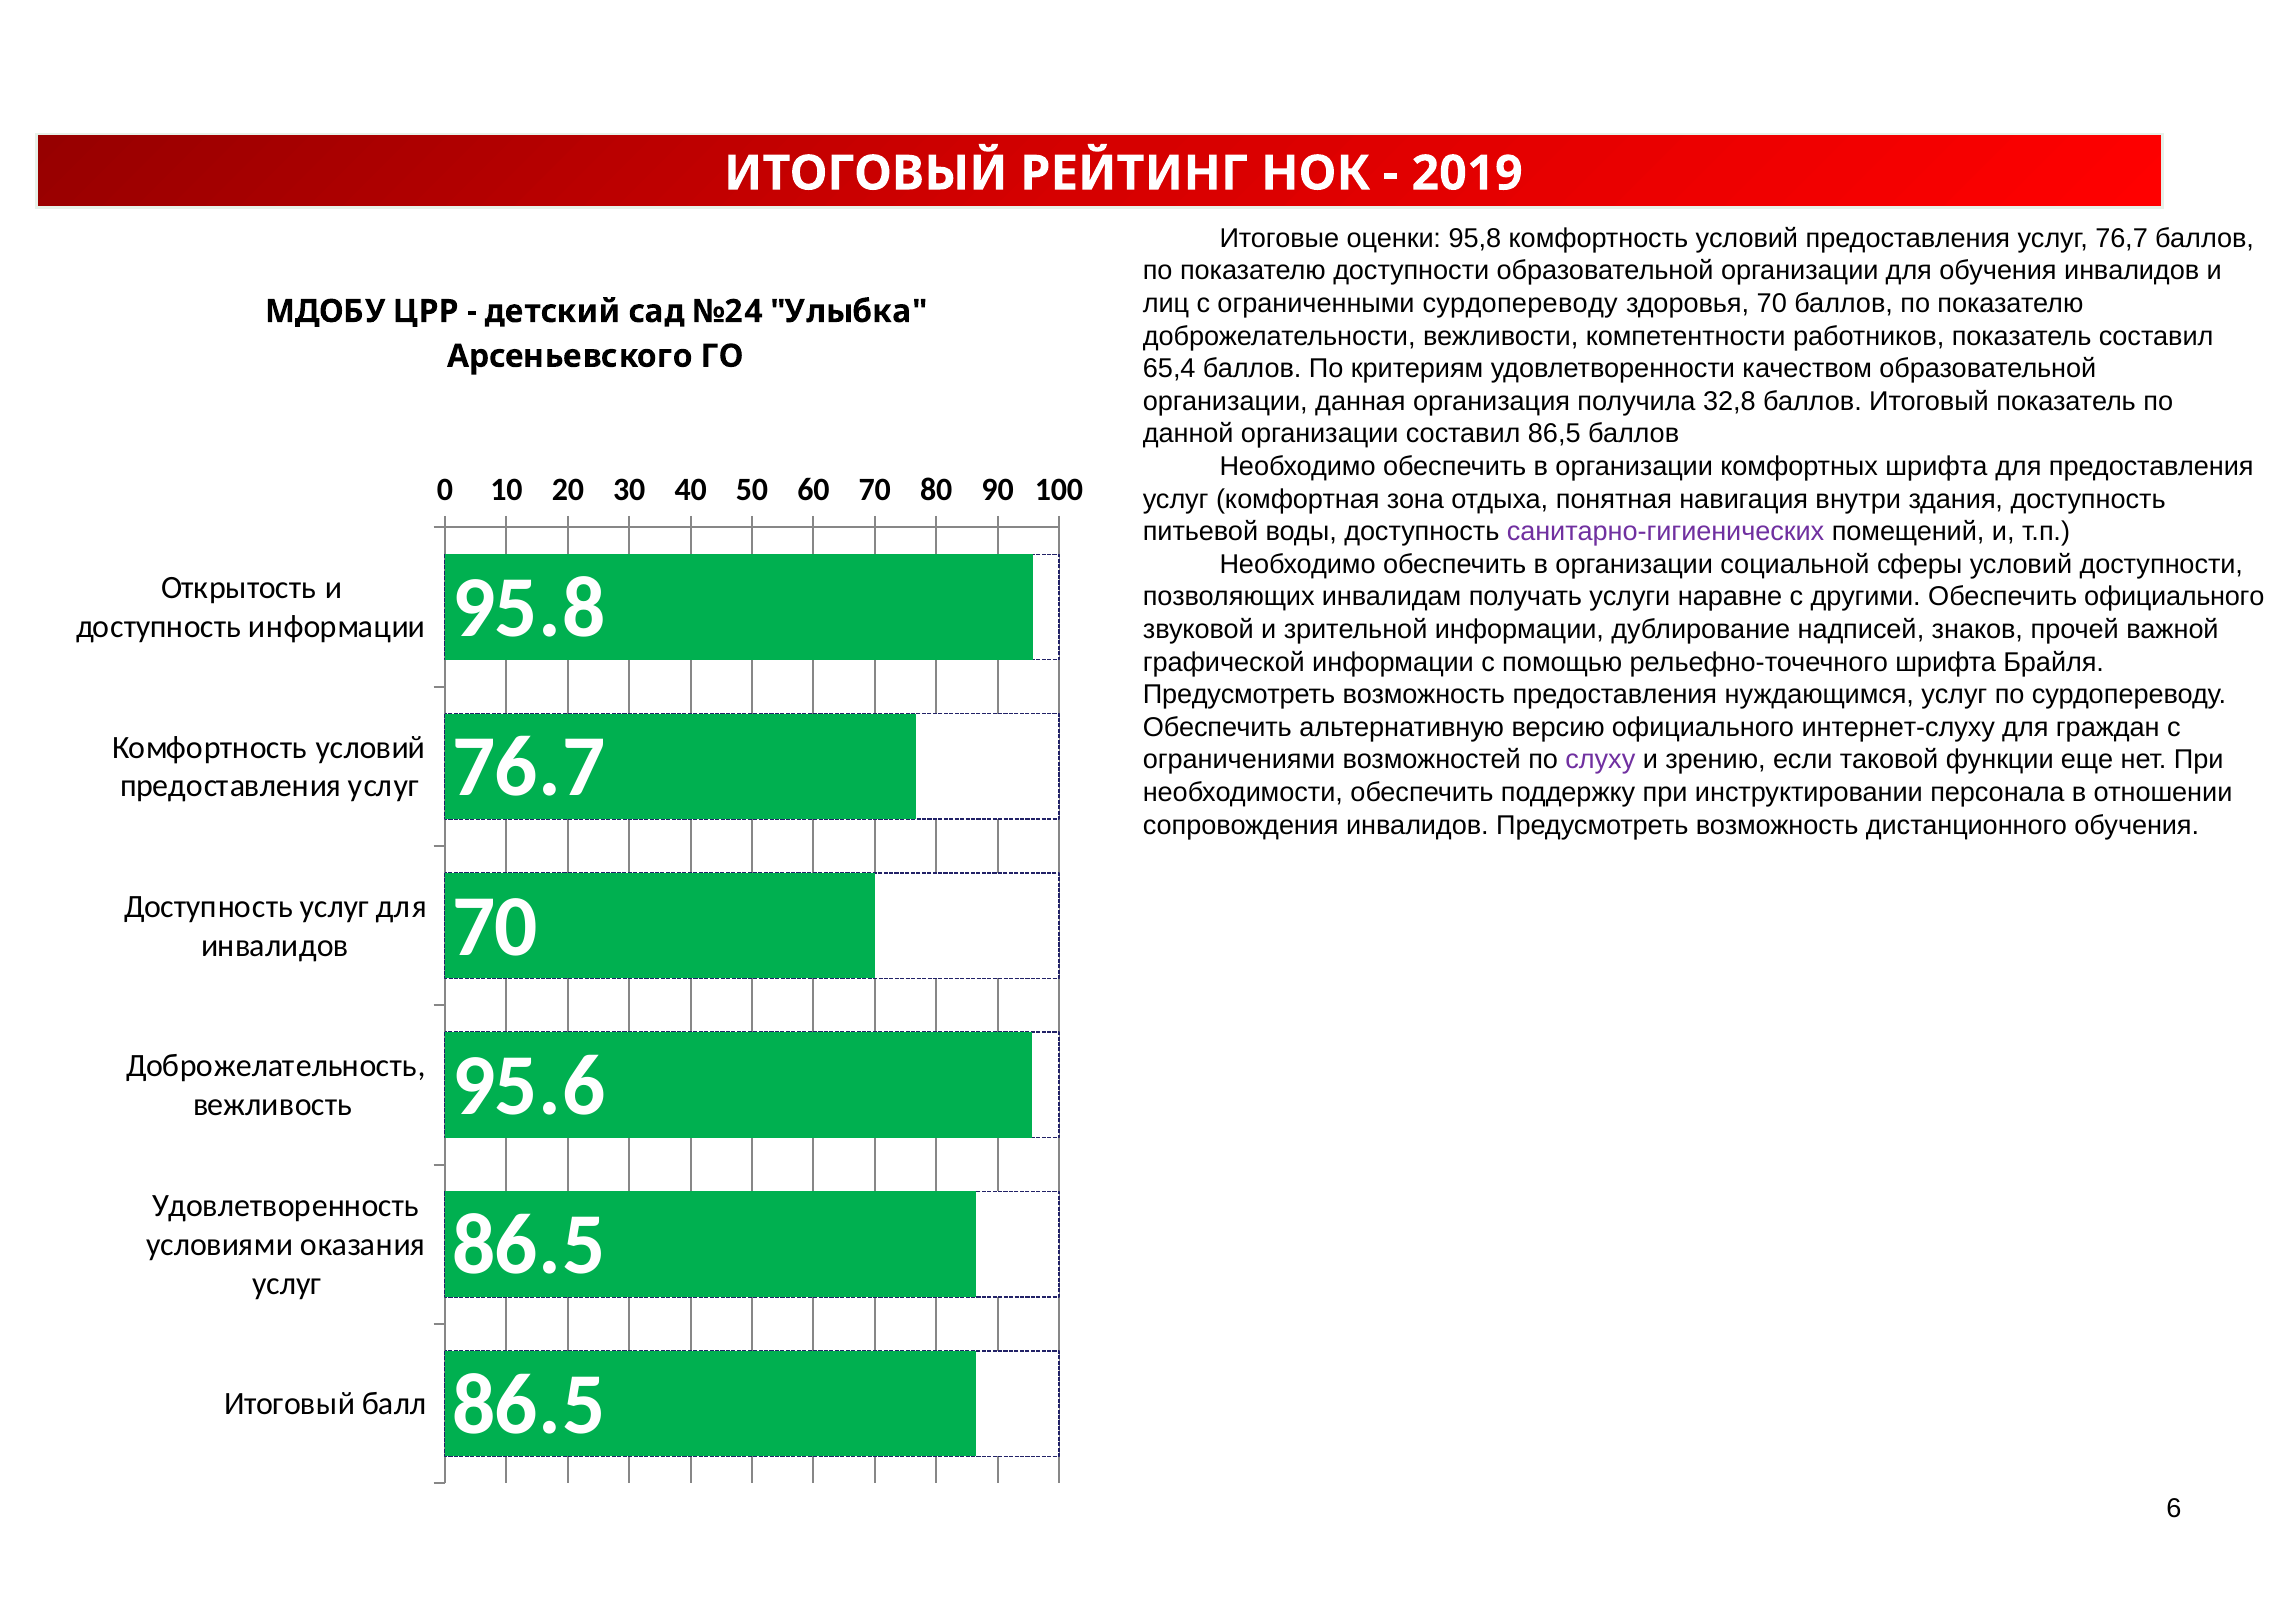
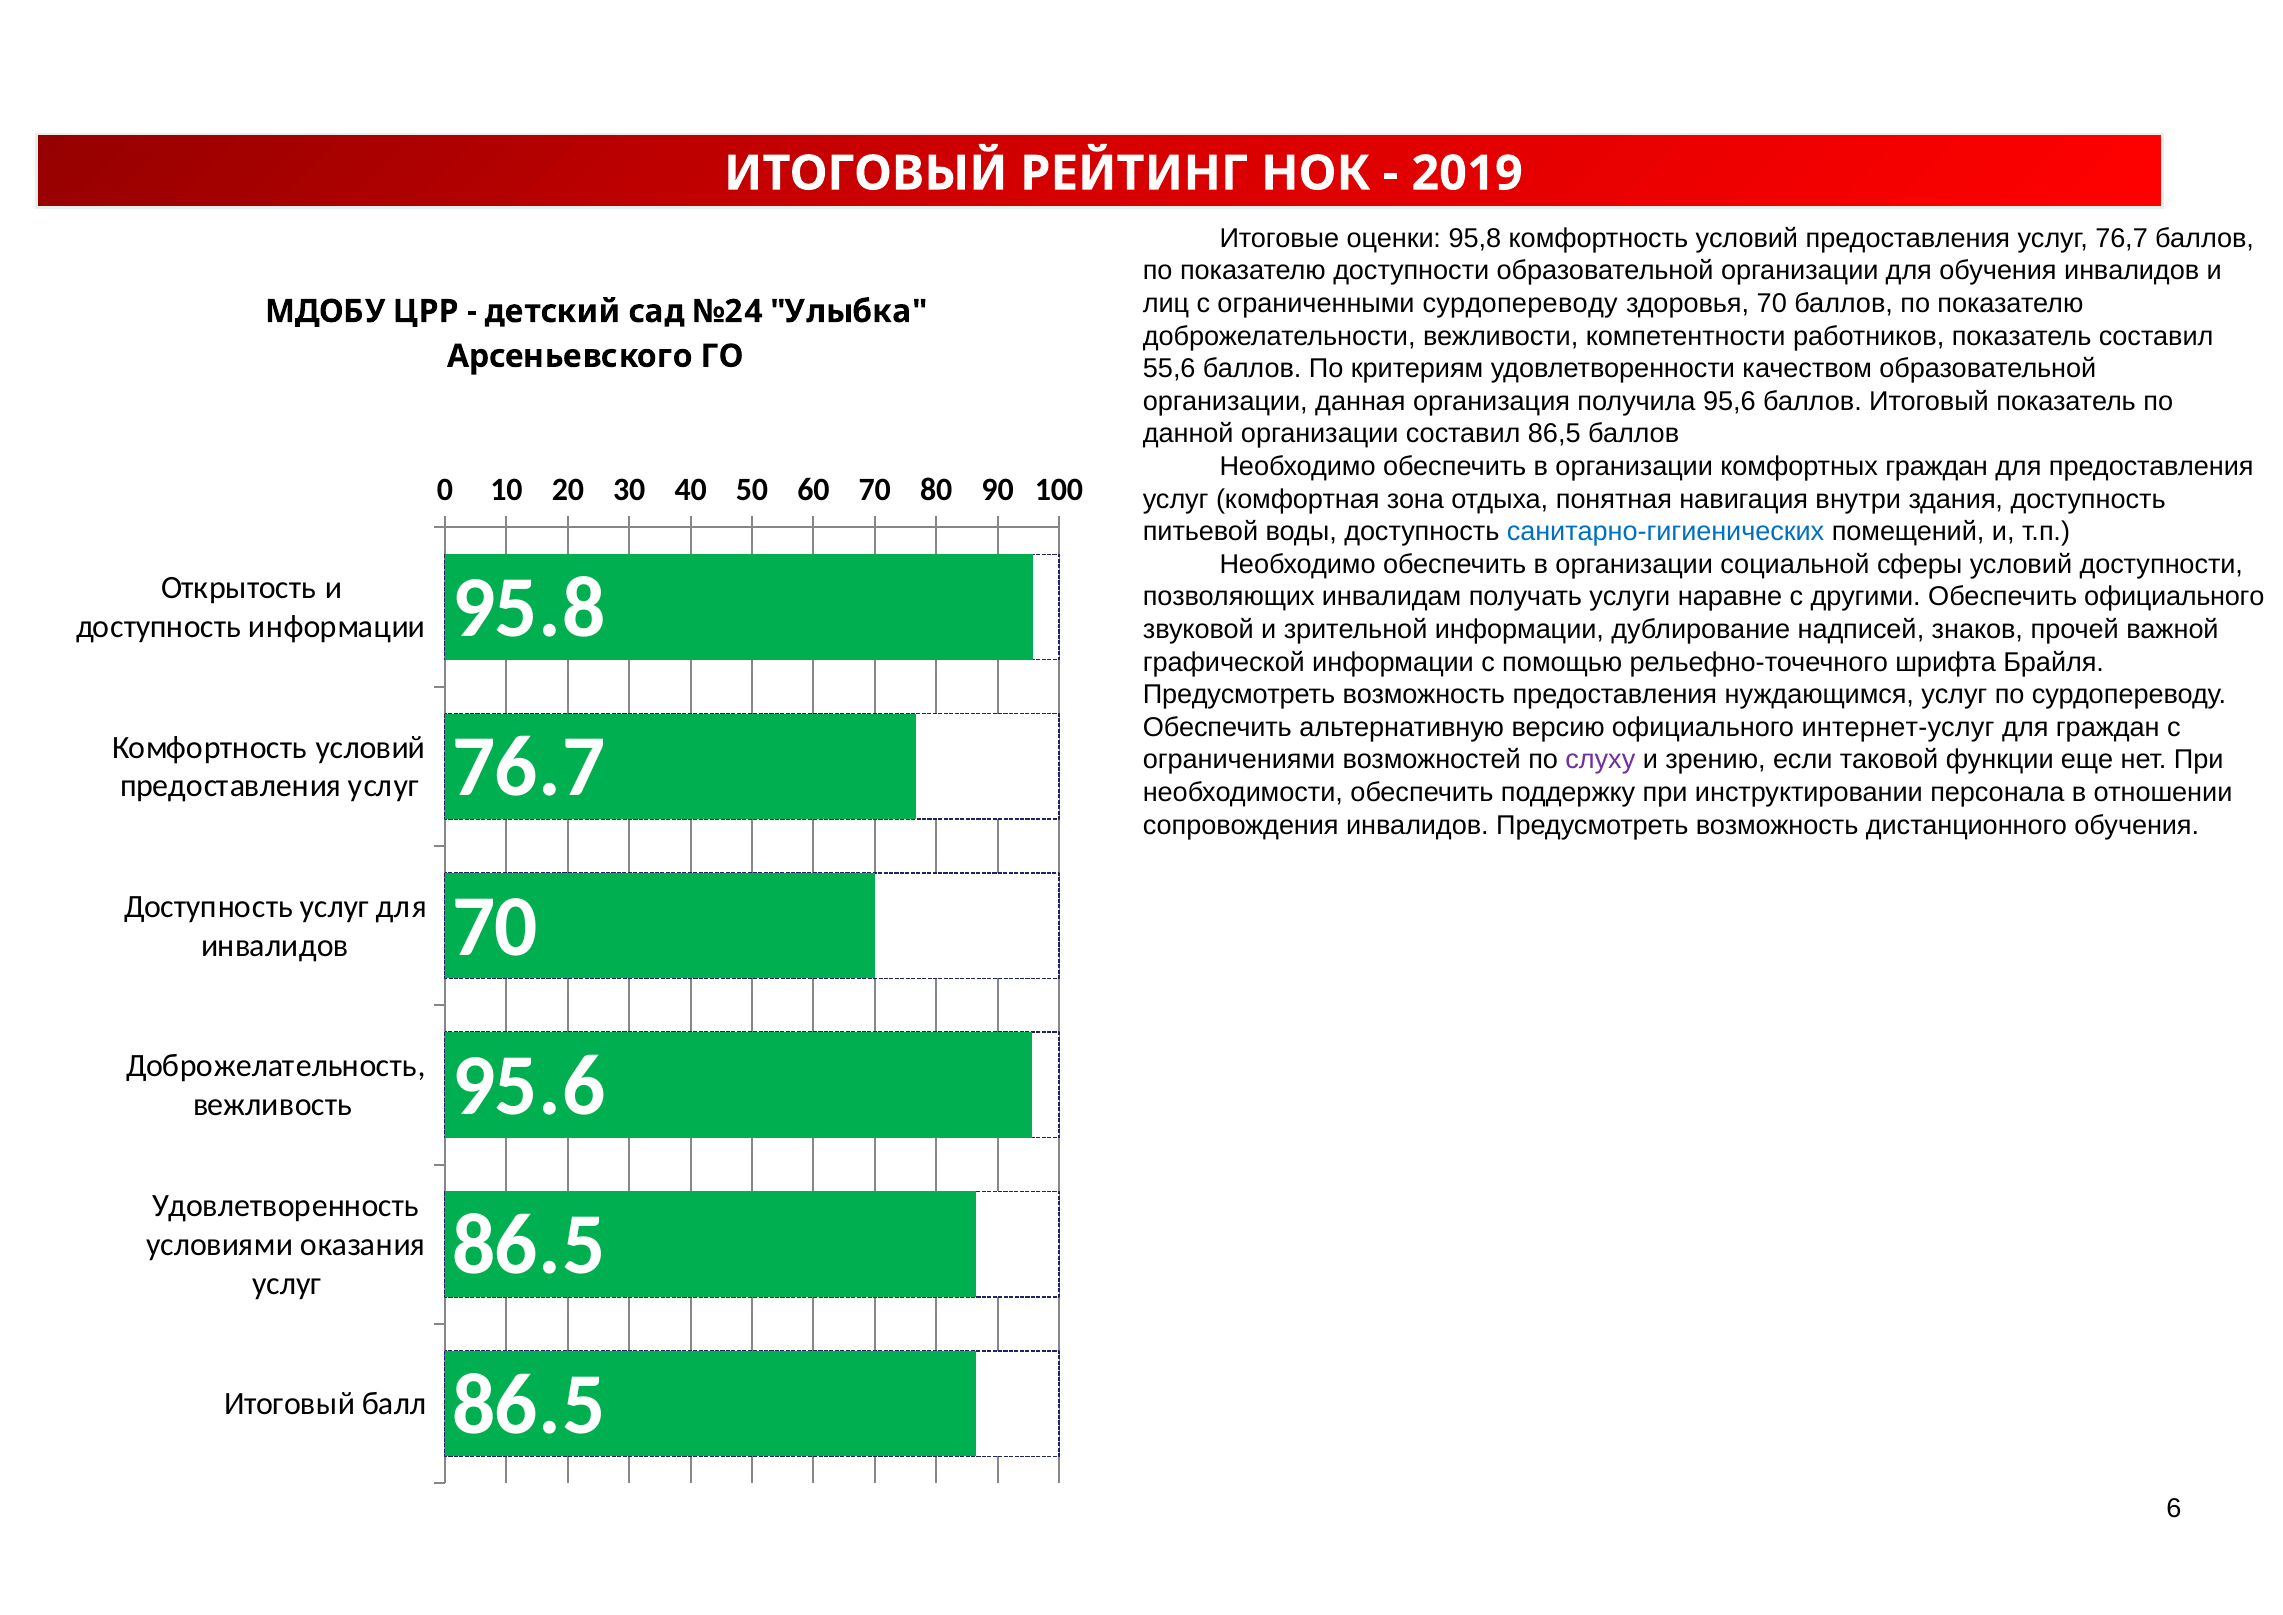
65,4: 65,4 -> 55,6 (1169, 369)
32,8: 32,8 -> 95,6 (1729, 401)
комфортных шрифта: шрифта -> граждан (1937, 466)
санитарно-гигиенических colour: purple -> blue (1666, 532)
интернет-слуху: интернет-слуху -> интернет-услуг (1898, 727)
